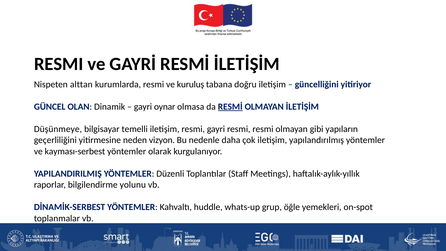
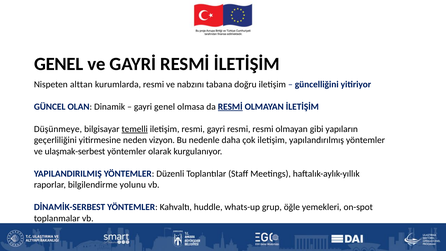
RESMI: RESMI -> GENEL (59, 64)
kuruluş: kuruluş -> nabzını (190, 84)
gayri oynar: oynar -> genel (165, 107)
temelli underline: none -> present (135, 129)
kayması-serbest: kayması-serbest -> ulaşmak-serbest (75, 151)
